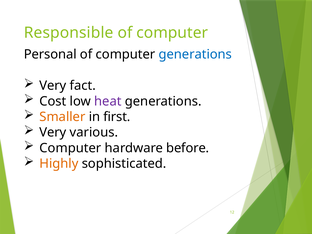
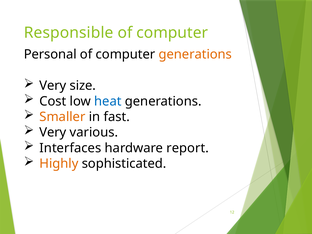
generations colour: blue -> orange (195, 54)
fact: fact -> size (83, 86)
heat colour: purple -> blue (108, 101)
first: first -> fast (117, 117)
Computer: Computer -> Interfaces (70, 148)
before: before -> report (188, 148)
